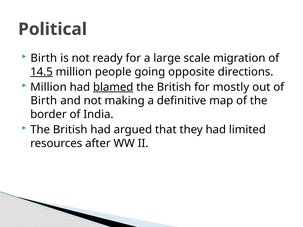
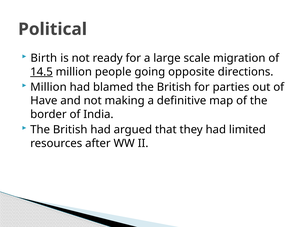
blamed underline: present -> none (113, 87)
mostly: mostly -> parties (231, 87)
Birth: Birth -> Have (44, 101)
